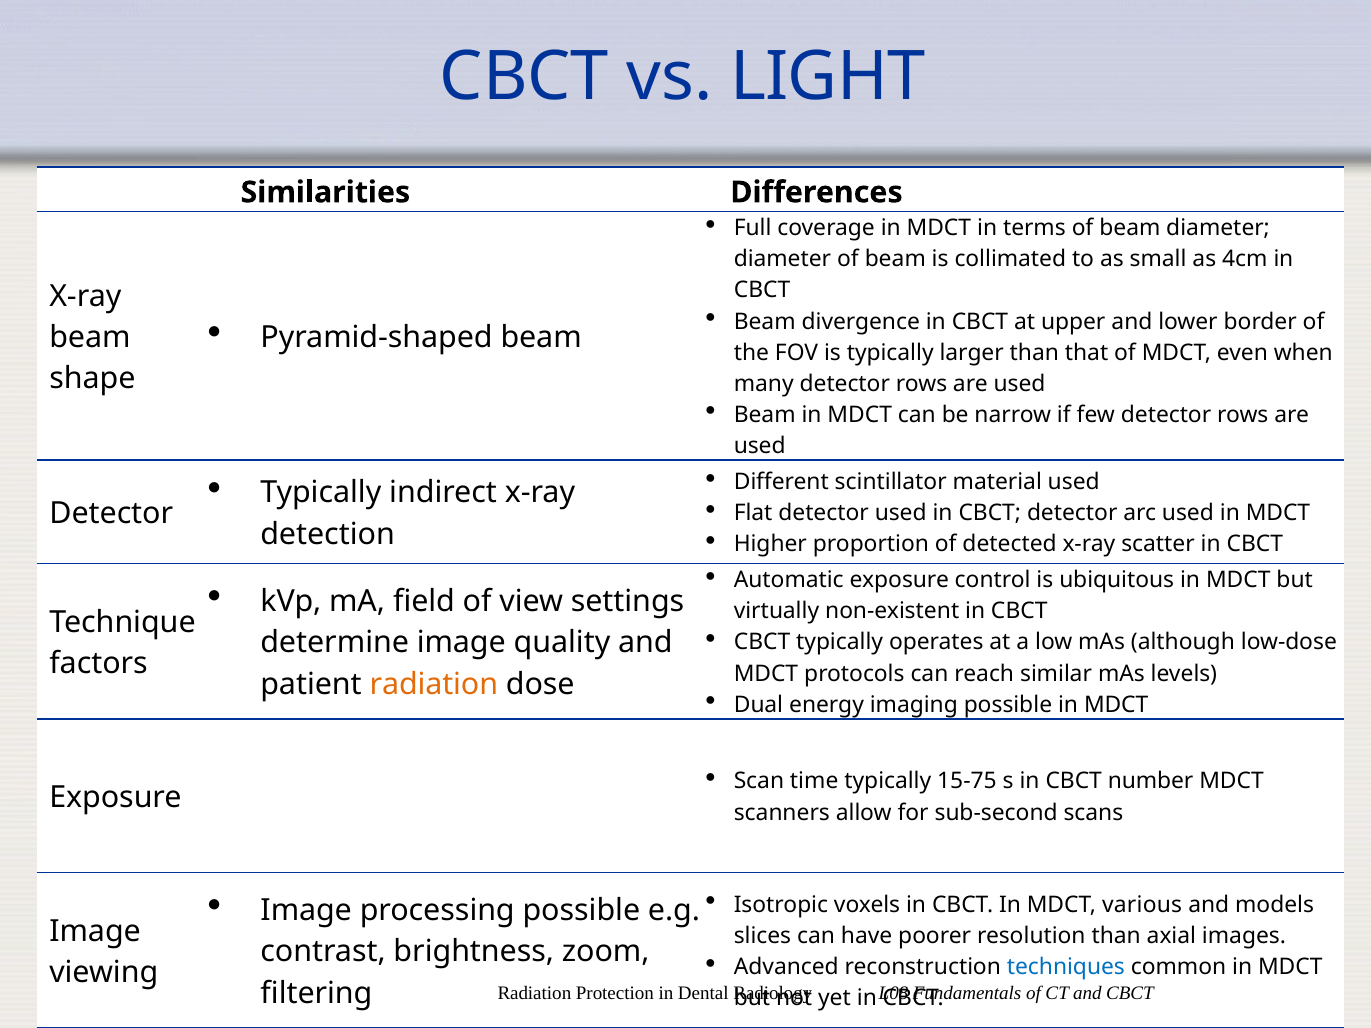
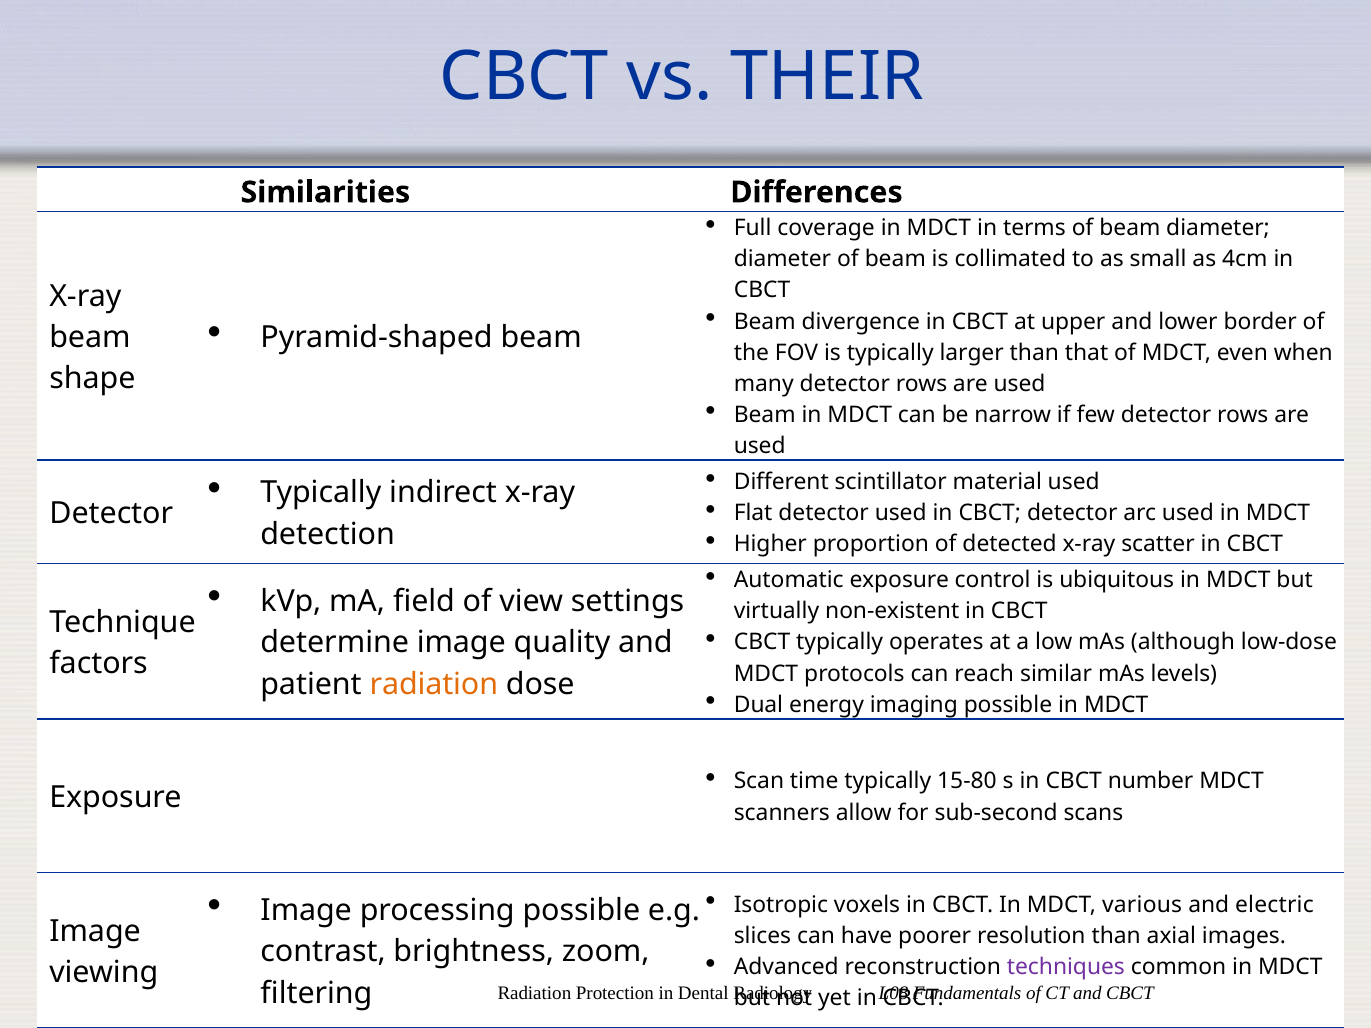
LIGHT: LIGHT -> THEIR (827, 77)
15-75: 15-75 -> 15-80 (967, 782)
models: models -> electric (1274, 905)
techniques colour: blue -> purple (1066, 967)
